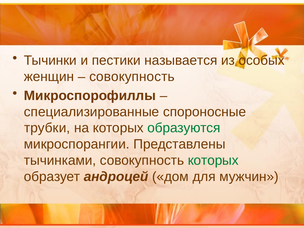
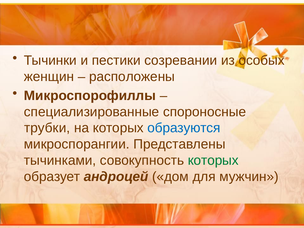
называется: называется -> созревании (181, 60)
совокупность: совокупность -> расположены (132, 77)
образуются colour: green -> blue (184, 128)
